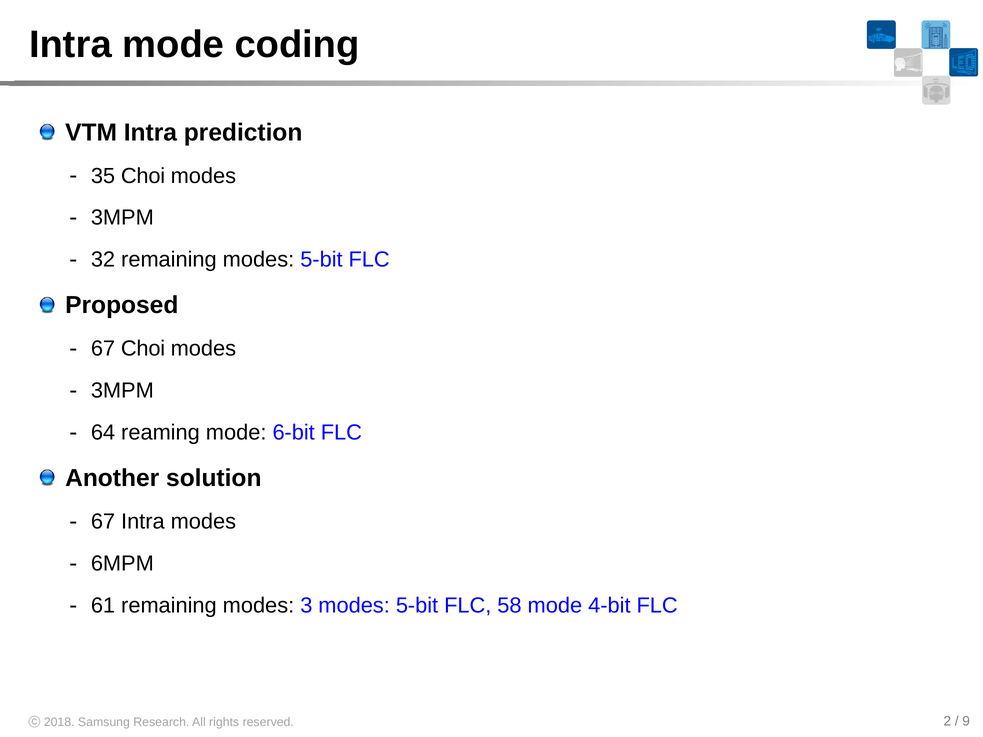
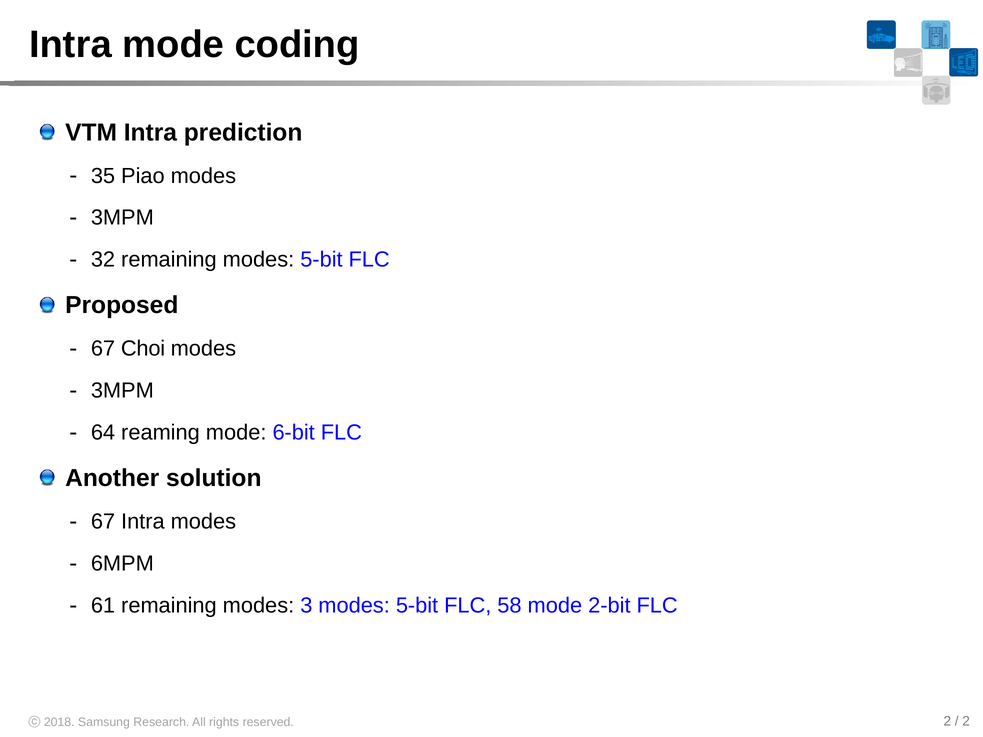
35 Choi: Choi -> Piao (143, 176)
4-bit: 4-bit -> 2-bit (609, 606)
9: 9 -> 2 (966, 721)
